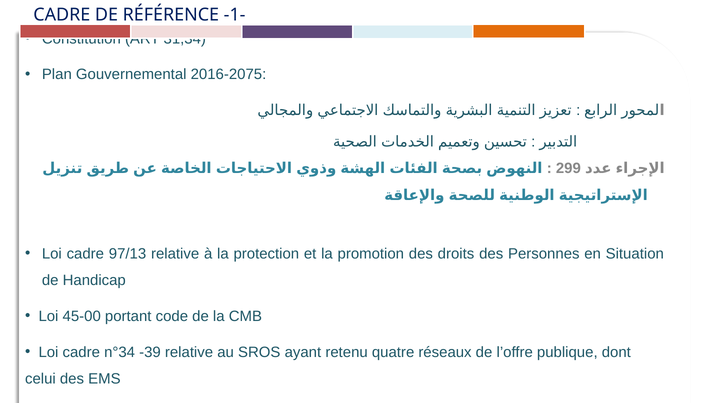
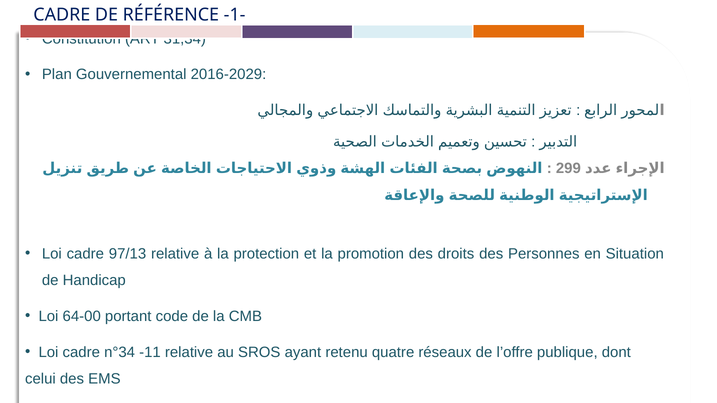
2016-2075: 2016-2075 -> 2016-2029 (228, 75)
45-00: 45-00 -> 64-00 (82, 317)
-39: -39 -> -11 (150, 352)
